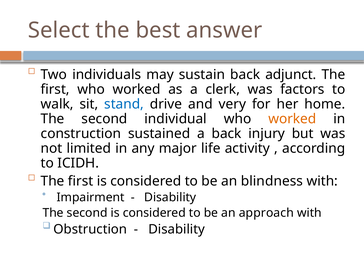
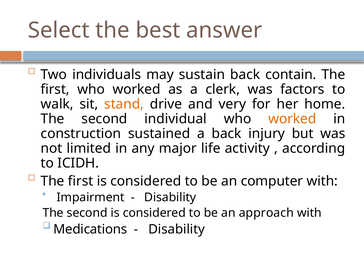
adjunct: adjunct -> contain (291, 75)
stand colour: blue -> orange (124, 104)
blindness: blindness -> computer (272, 181)
Obstruction: Obstruction -> Medications (90, 229)
